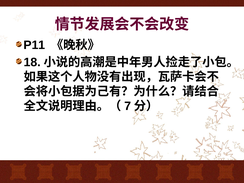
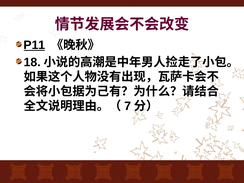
P11 underline: none -> present (34, 45)
